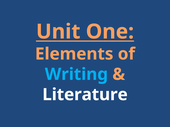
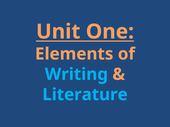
Literature colour: white -> light blue (85, 95)
